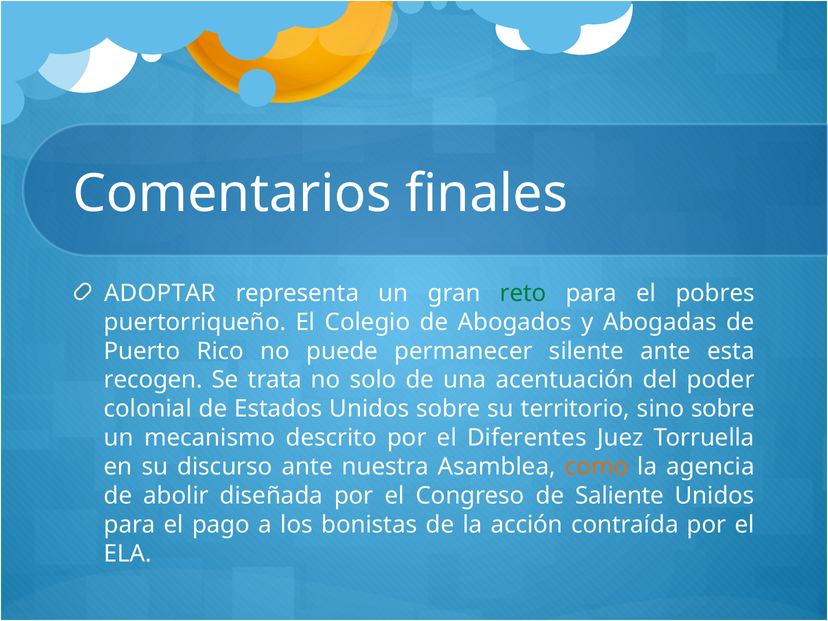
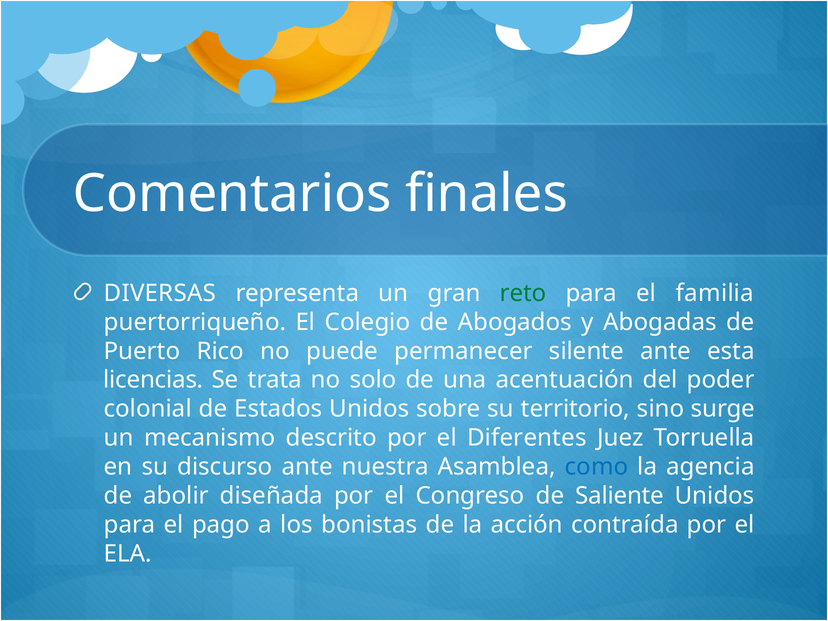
ADOPTAR: ADOPTAR -> DIVERSAS (160, 293)
pobres: pobres -> familia (715, 293)
recogen: recogen -> licencias (153, 380)
sino sobre: sobre -> surge (723, 409)
como colour: orange -> blue (597, 467)
